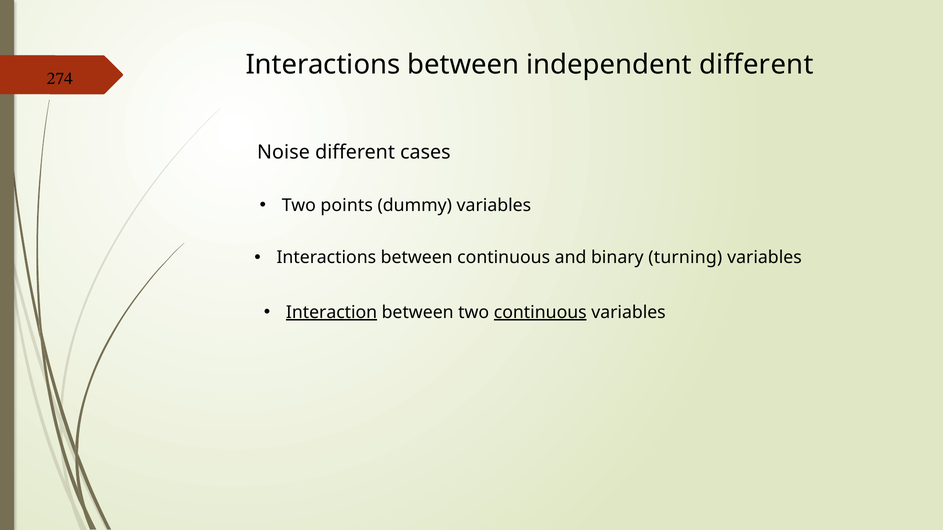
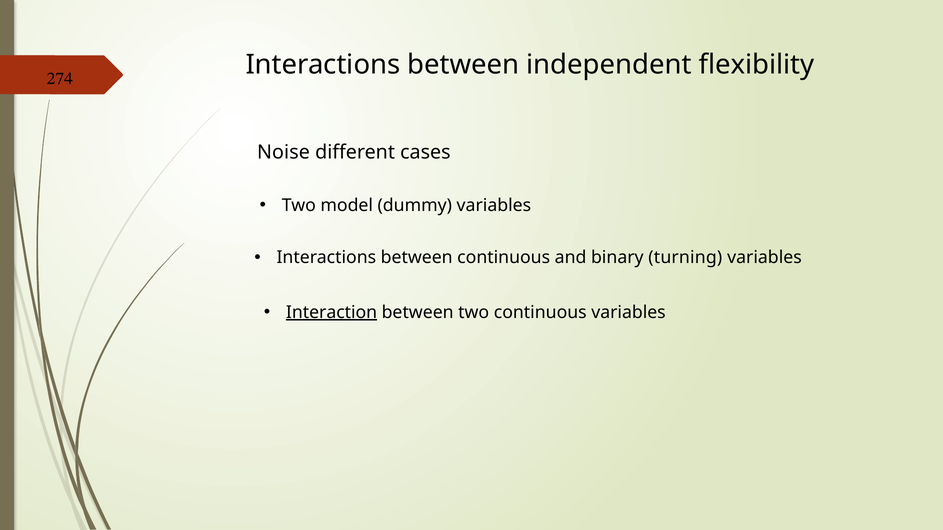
independent different: different -> flexibility (756, 65)
points: points -> model (347, 206)
continuous underline: present -> none (540, 312)
